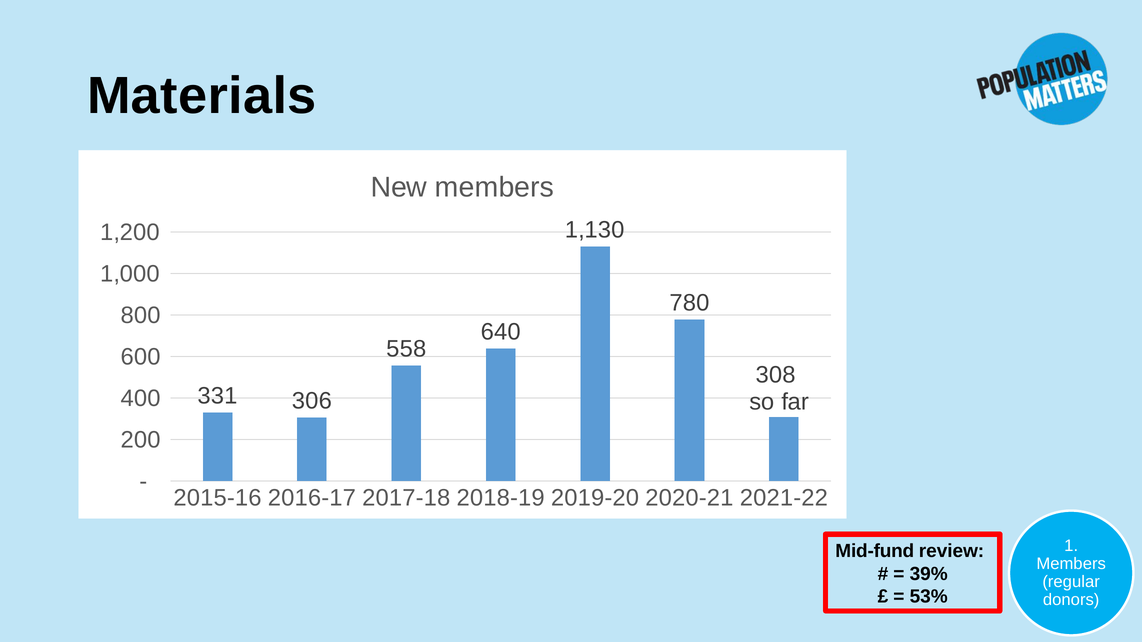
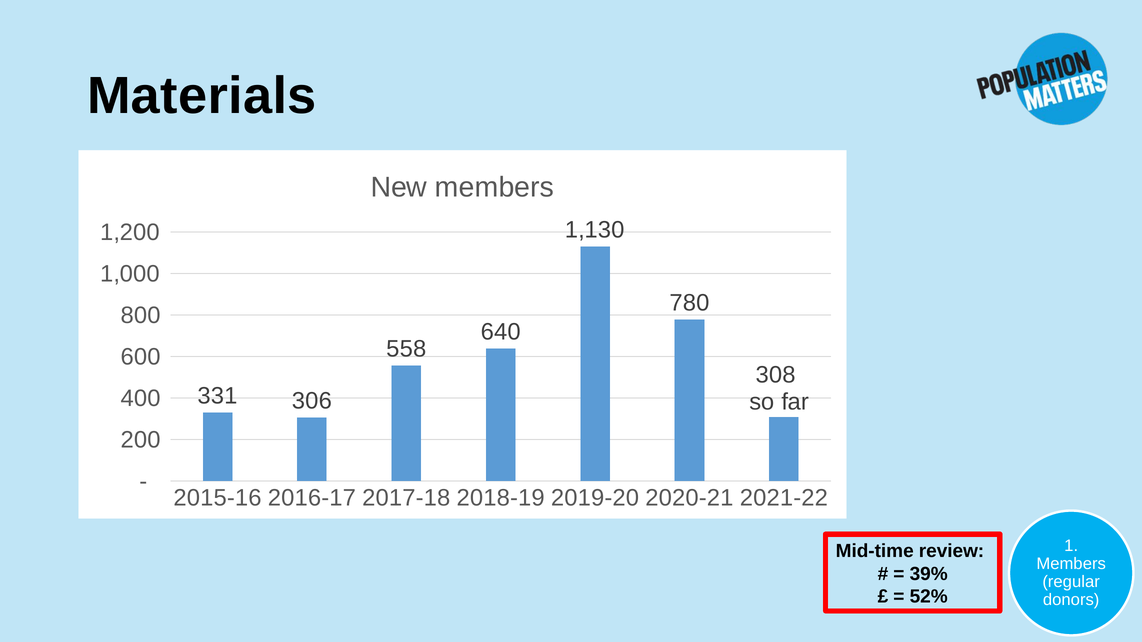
Mid-fund: Mid-fund -> Mid-time (875, 551)
53%: 53% -> 52% (929, 597)
